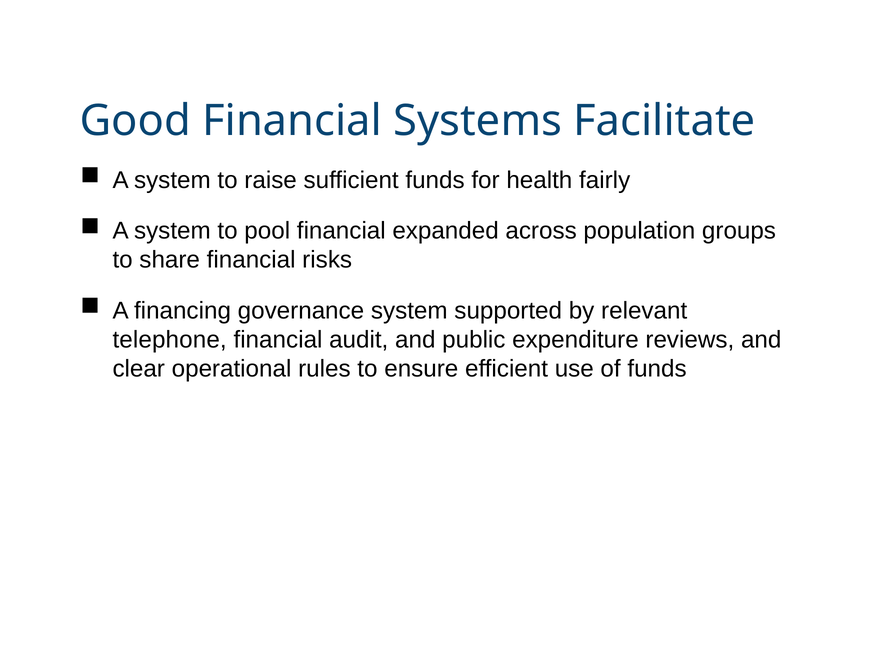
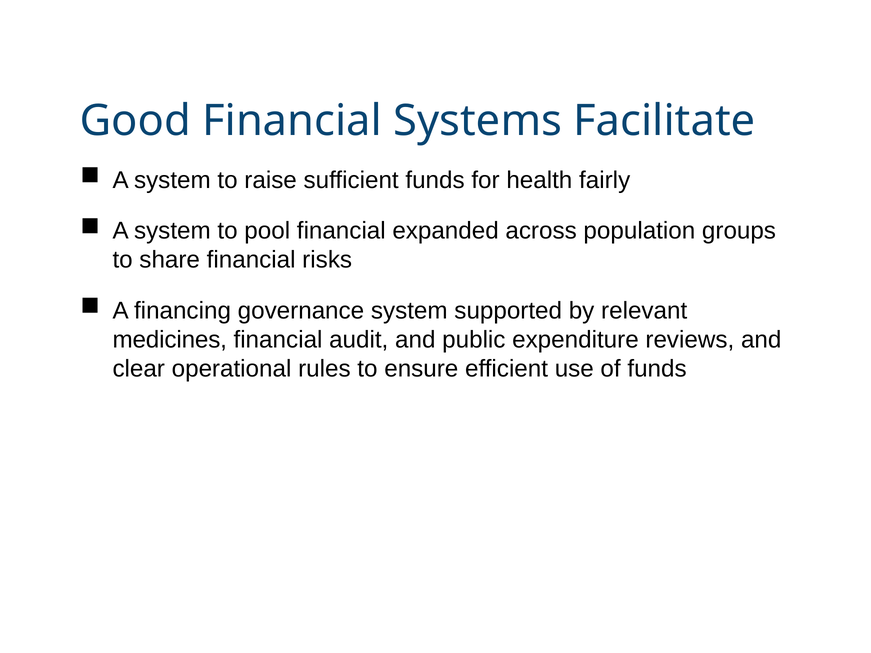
telephone: telephone -> medicines (170, 340)
